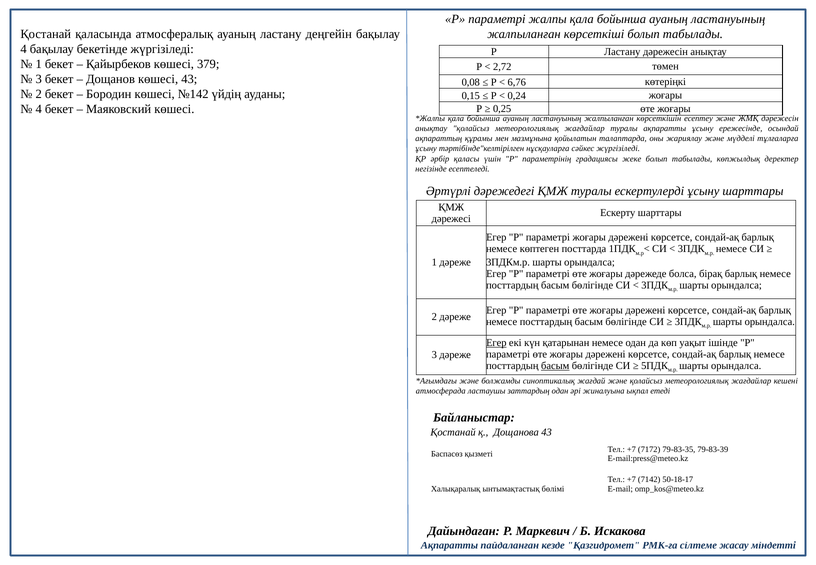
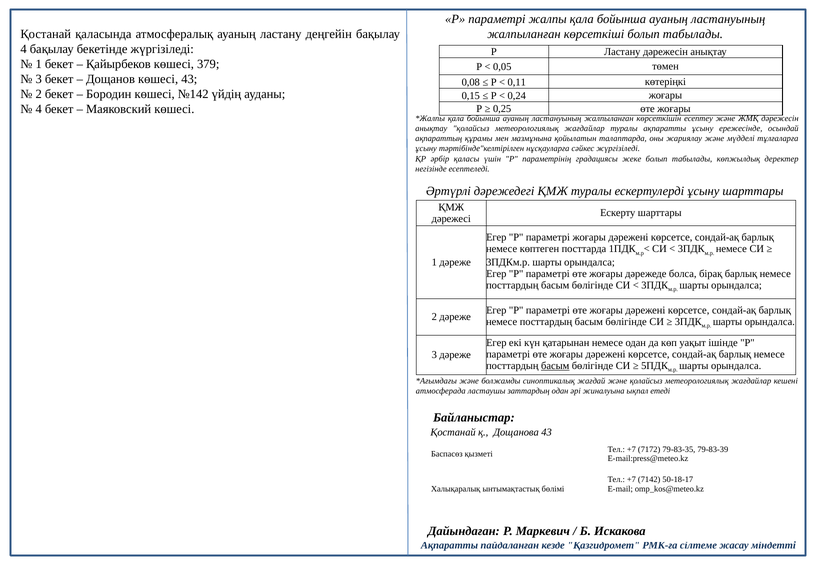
2,72: 2,72 -> 0,05 (502, 67)
6,76: 6,76 -> 0,11 (517, 82)
Егер underline: present -> none (496, 343)
